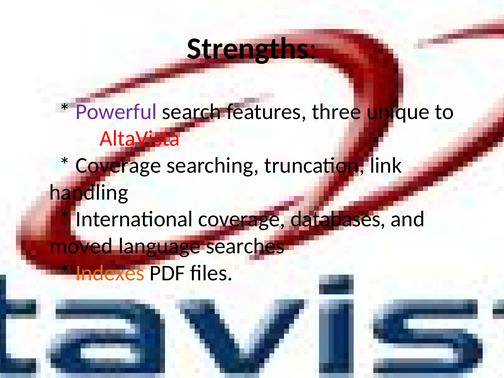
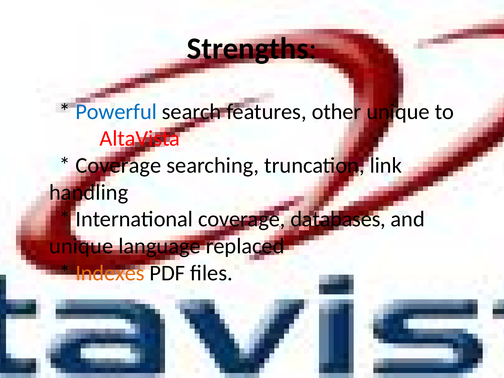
Powerful colour: purple -> blue (116, 112)
three: three -> other (337, 112)
moved: moved -> unique (81, 246)
searches: searches -> replaced (245, 246)
